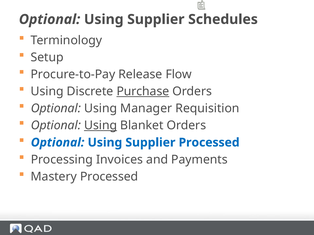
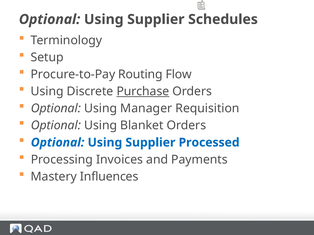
Release: Release -> Routing (140, 74)
Using underline: present -> none (101, 126)
Mastery Processed: Processed -> Influences (109, 177)
